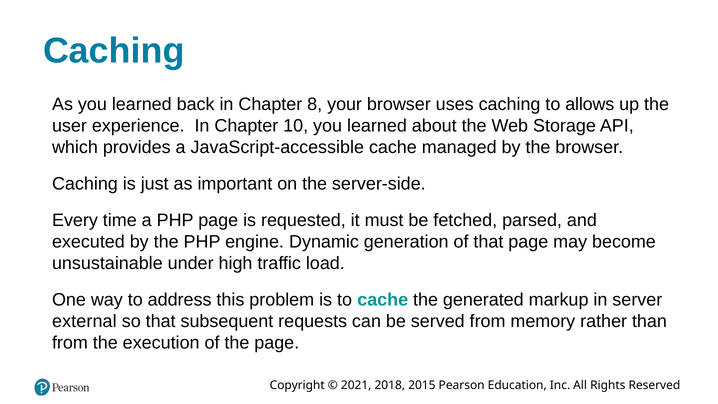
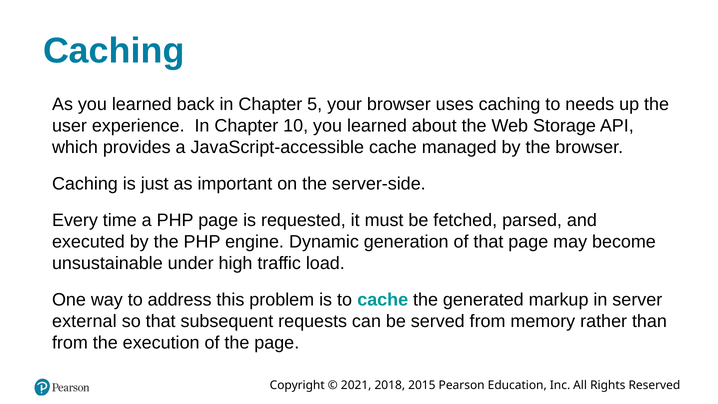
8: 8 -> 5 (315, 104)
allows: allows -> needs (590, 104)
